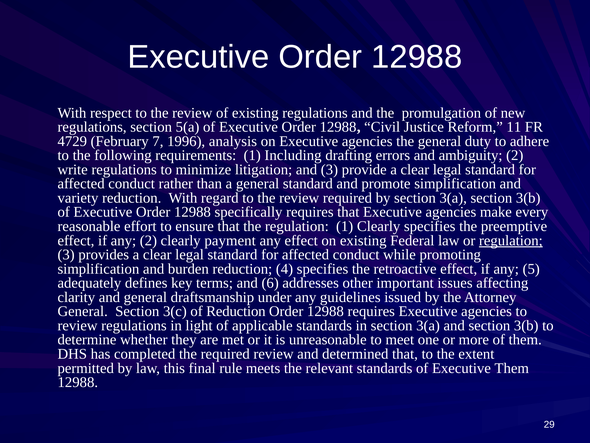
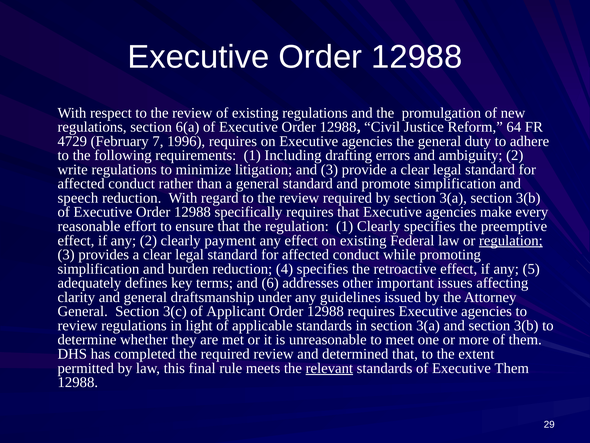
5(a: 5(a -> 6(a (188, 127)
11: 11 -> 64 (514, 127)
1996 analysis: analysis -> requires (233, 141)
variety: variety -> speech (78, 198)
of Reduction: Reduction -> Applicant (236, 311)
relevant underline: none -> present (329, 368)
